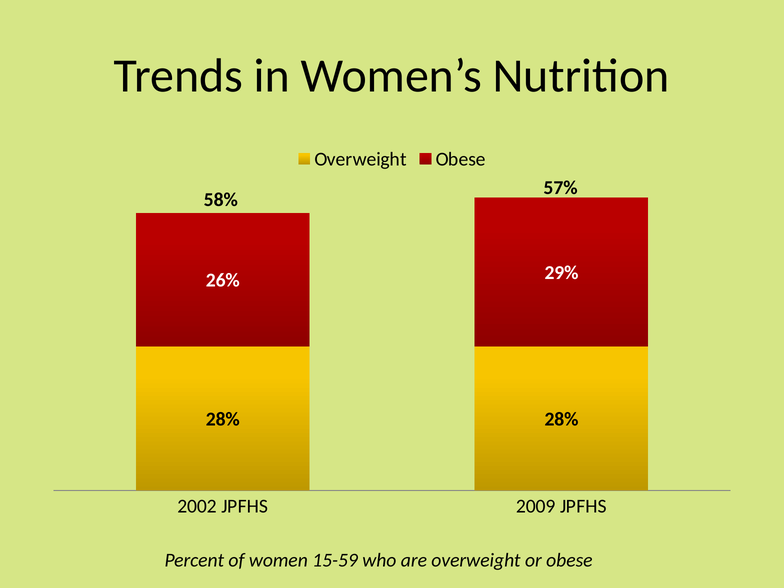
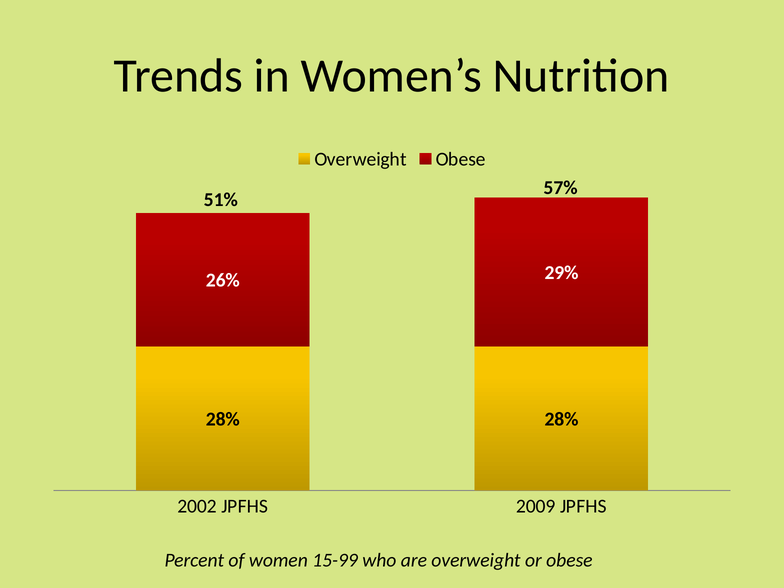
58%: 58% -> 51% (221, 200)
15-59: 15-59 -> 15-99 (335, 560)
